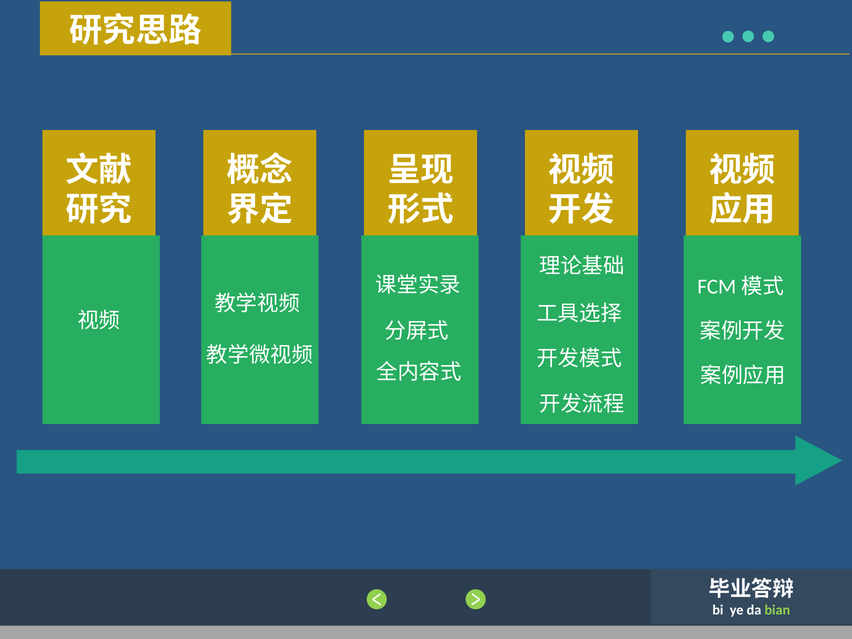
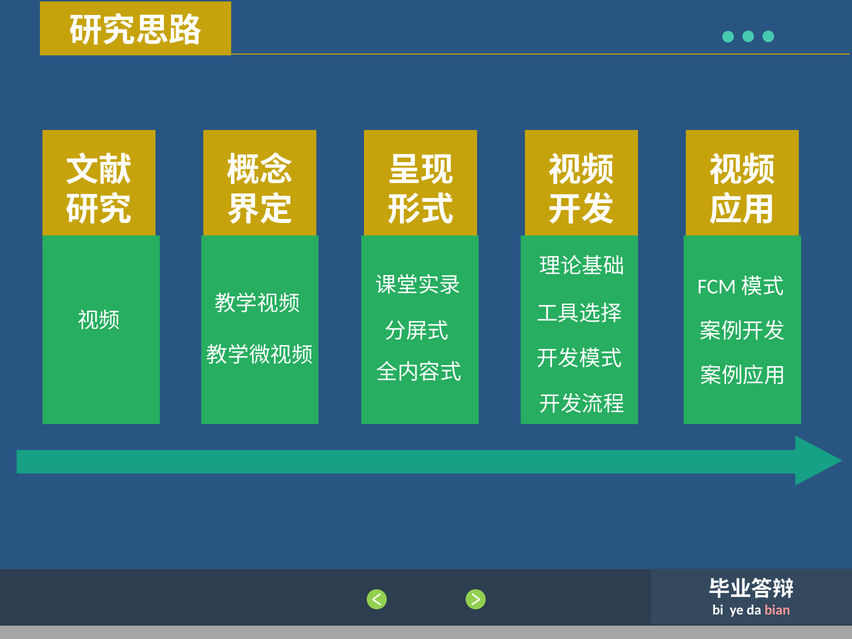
bian colour: light green -> pink (777, 610)
